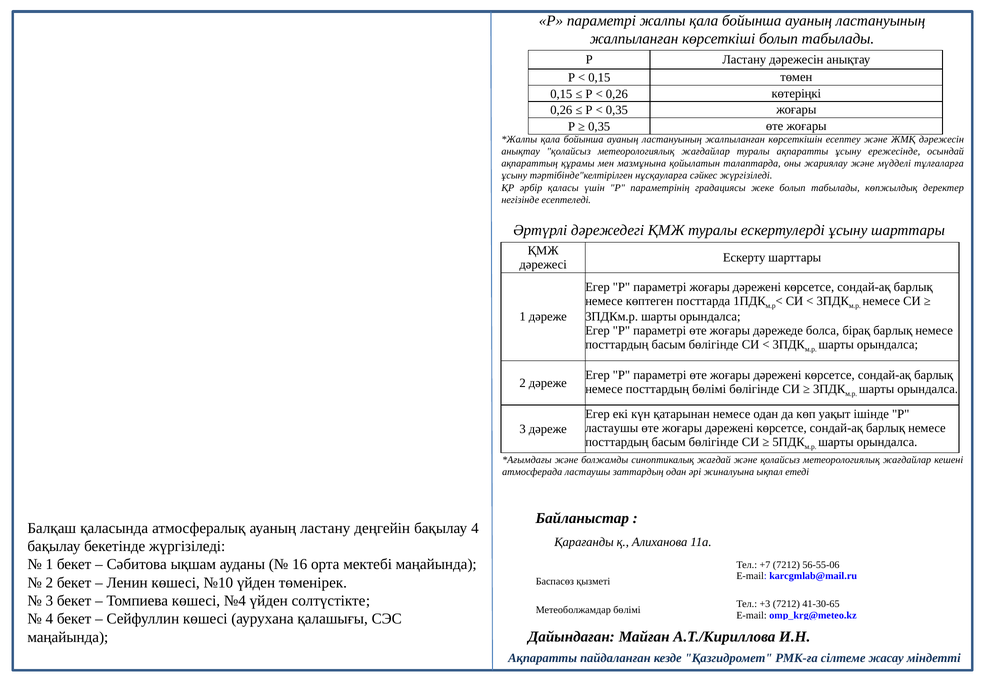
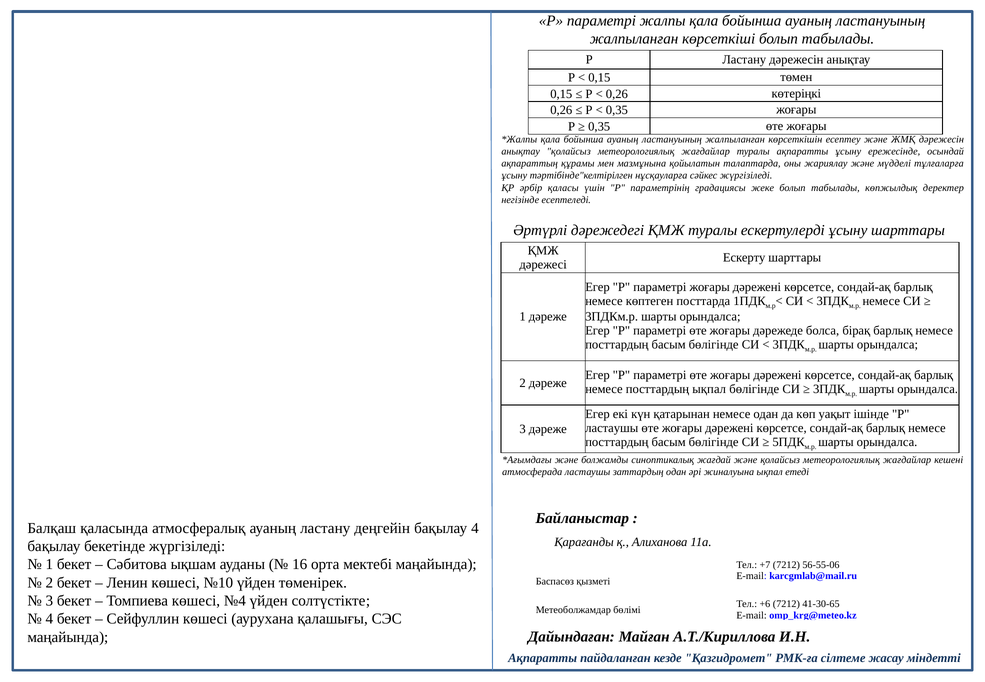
посттардың бөлімі: бөлімі -> ықпал (709, 389)
+3: +3 -> +6 (765, 604)
